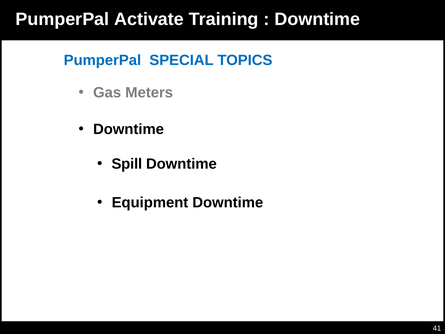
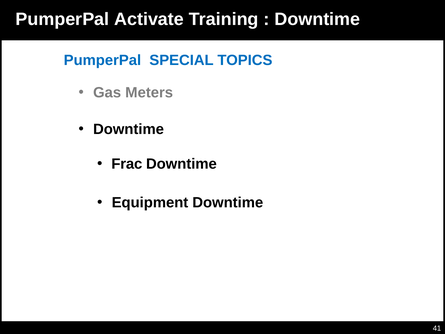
Spill: Spill -> Frac (127, 164)
